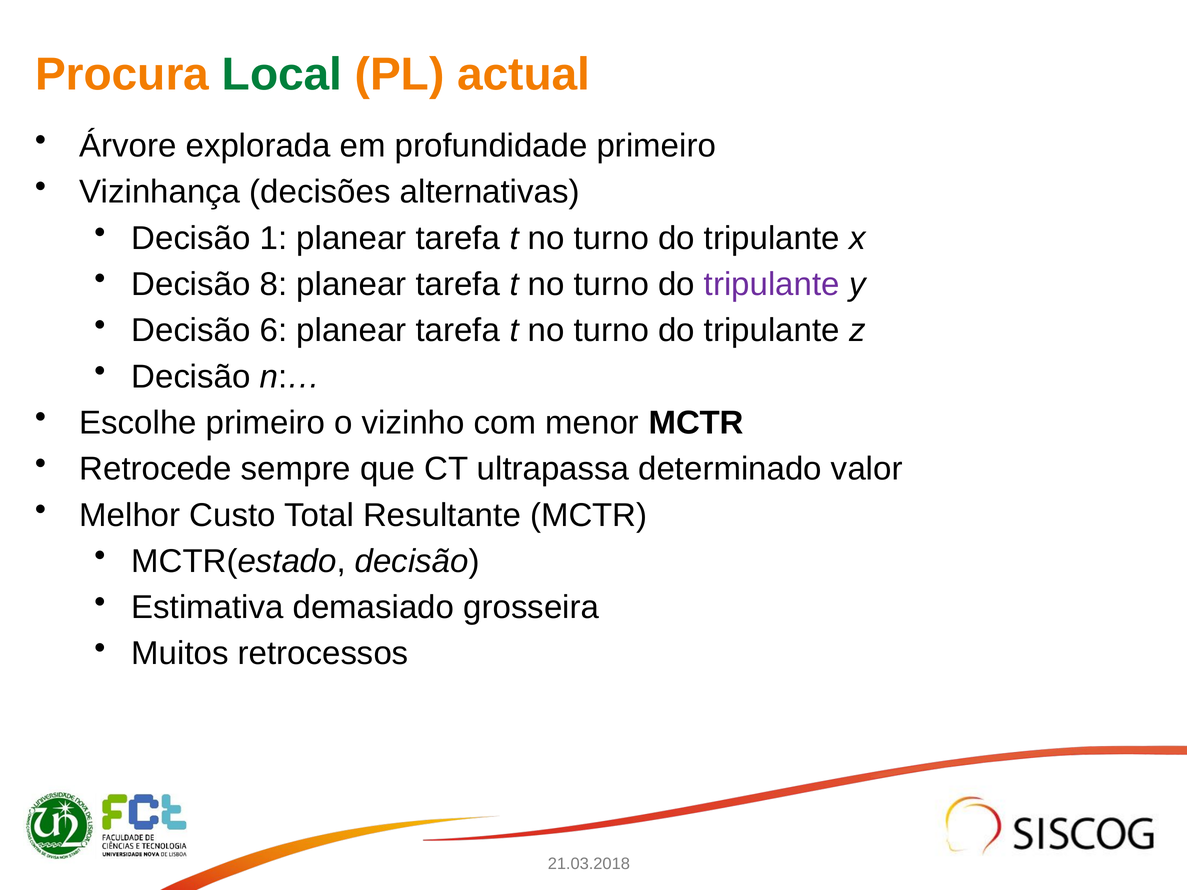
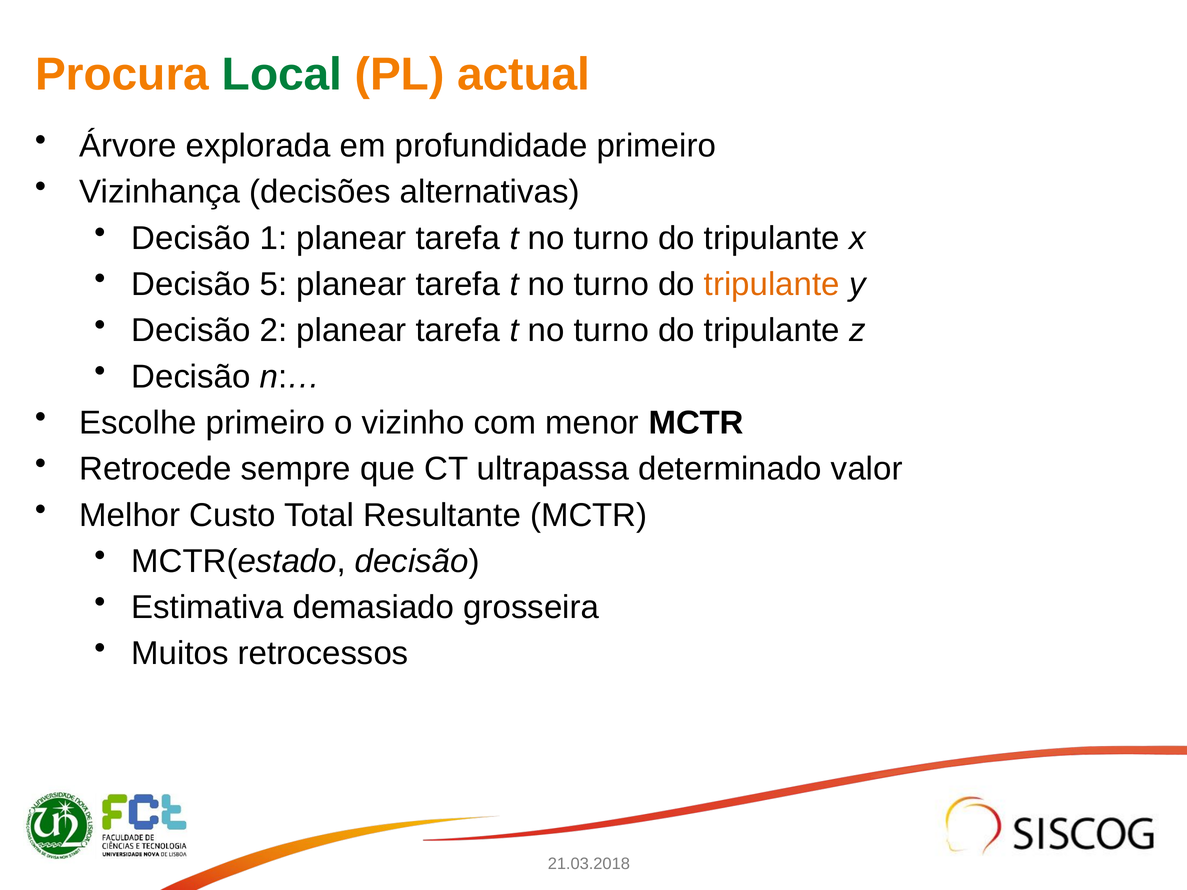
8: 8 -> 5 (273, 284)
tripulante colour: purple -> orange (772, 284)
6: 6 -> 2 (273, 331)
